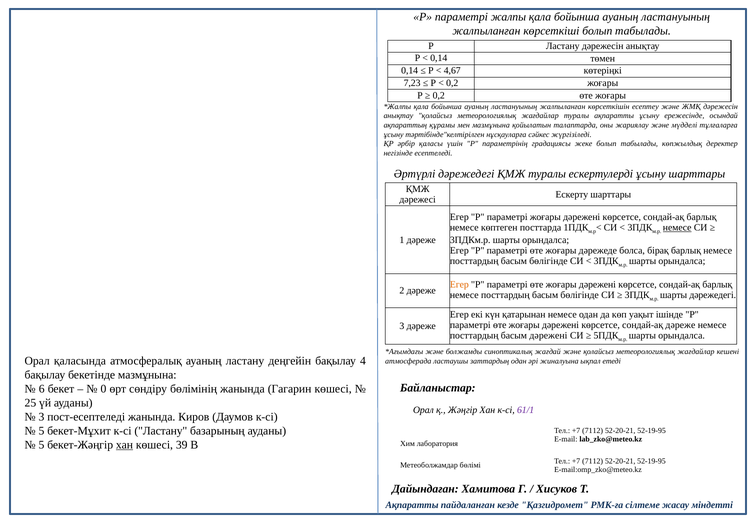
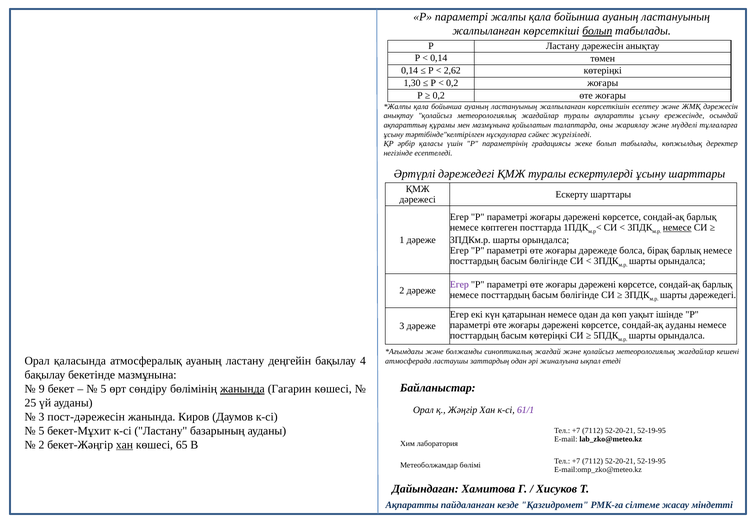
болып underline: none -> present (597, 31)
4,67: 4,67 -> 2,62 (452, 71)
7,23: 7,23 -> 1,30 (412, 83)
Егер colour: orange -> purple (459, 285)
сондай-ақ дәреже: дәреже -> ауданы (680, 325)
басым дәрежені: дәрежені -> көтеріңкі (548, 336)
6: 6 -> 9 (42, 389)
0: 0 -> 5 (104, 389)
жанында underline: none -> present (242, 389)
пост-есептеледі: пост-есептеледі -> пост-дәрежесін (86, 417)
5: 5 -> 2 (41, 445)
39: 39 -> 65 (182, 445)
